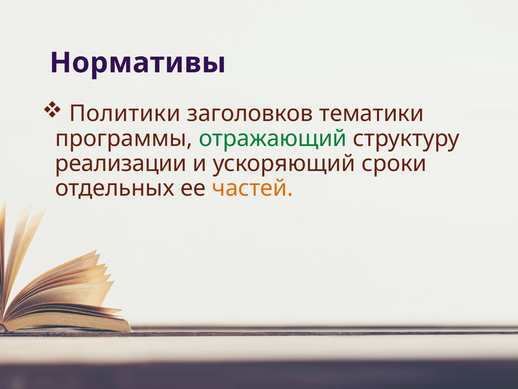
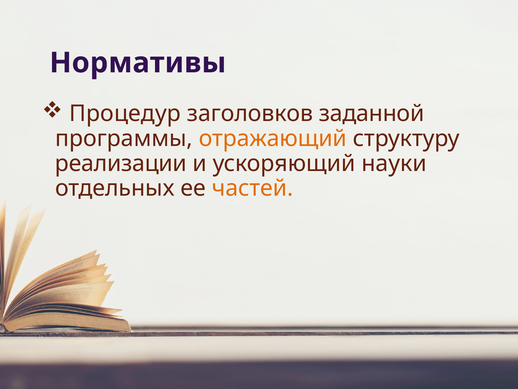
Политики: Политики -> Процедур (125, 113)
тематики: тематики -> заданной (372, 113)
отражающий colour: green -> orange (273, 138)
сроки: сроки -> науки (394, 163)
